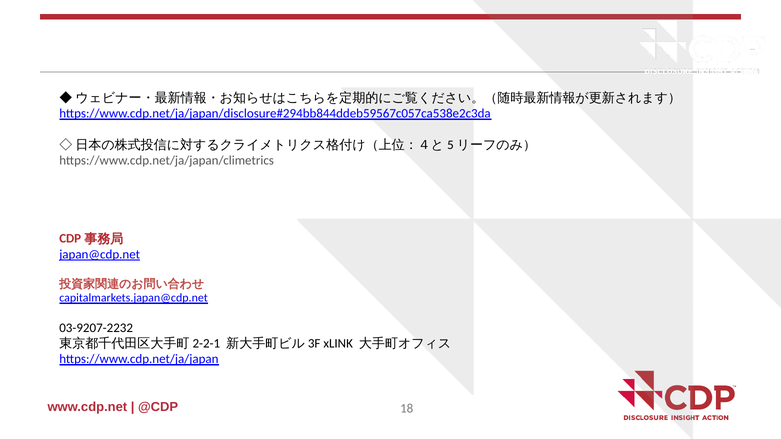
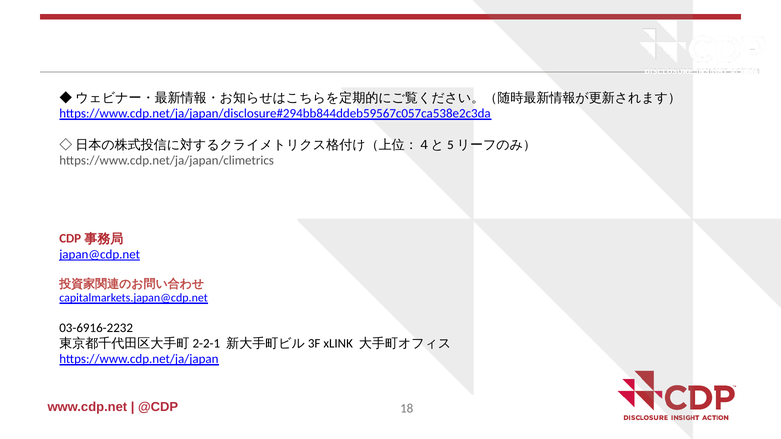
03-9207-2232: 03-9207-2232 -> 03-6916-2232 (96, 328)
